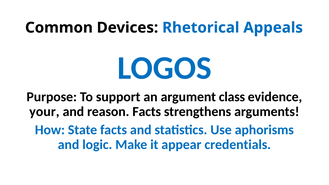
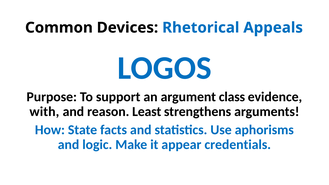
your: your -> with (44, 112)
reason Facts: Facts -> Least (147, 112)
